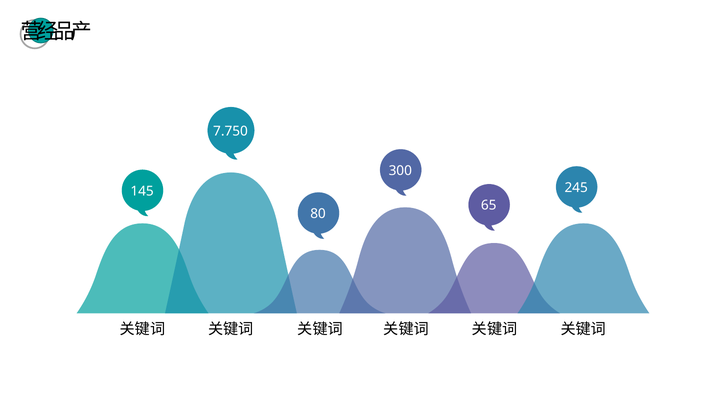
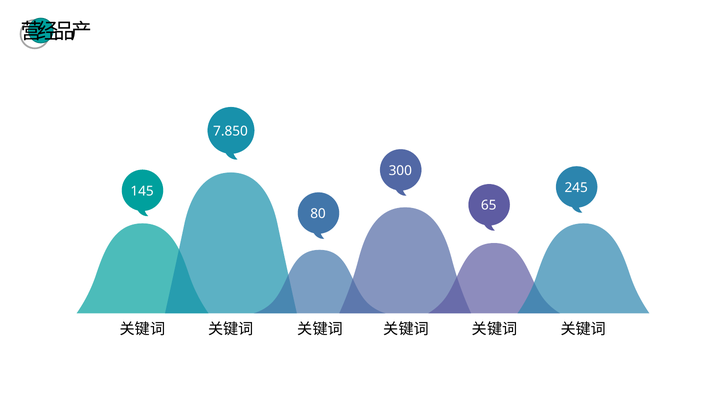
7.750: 7.750 -> 7.850 (230, 132)
